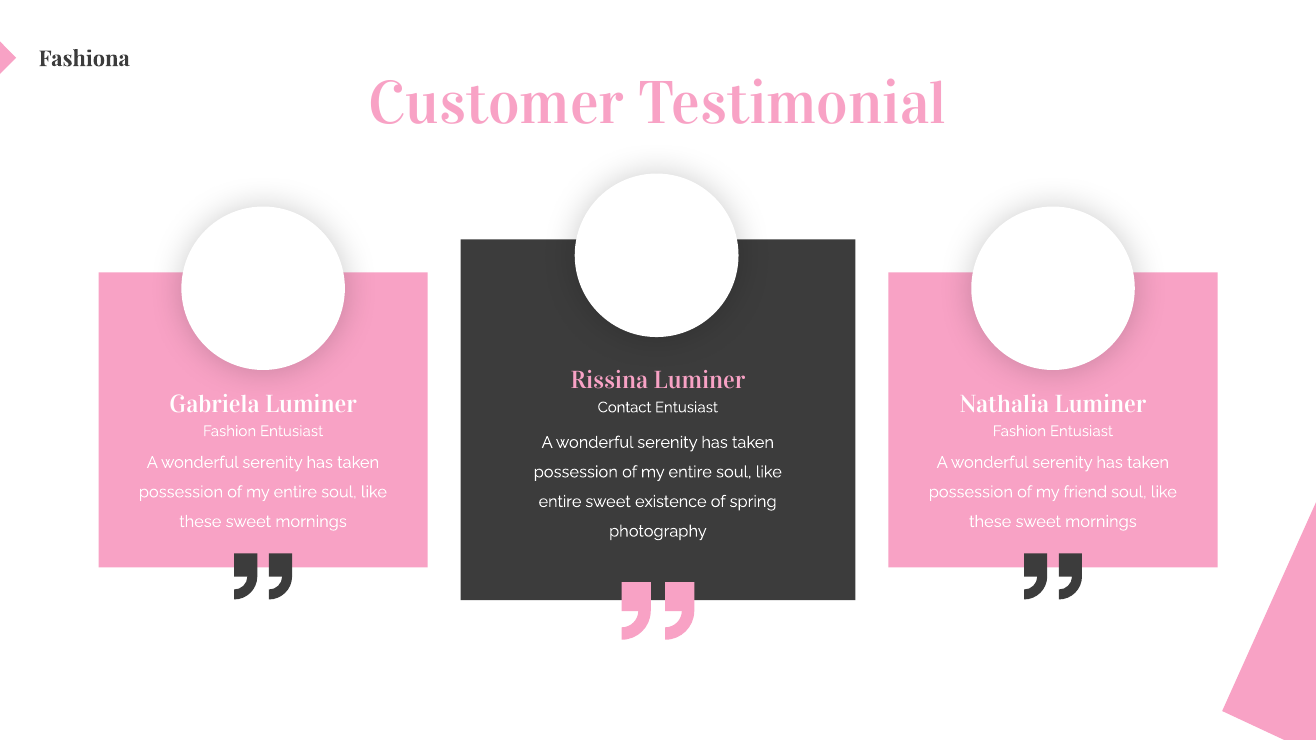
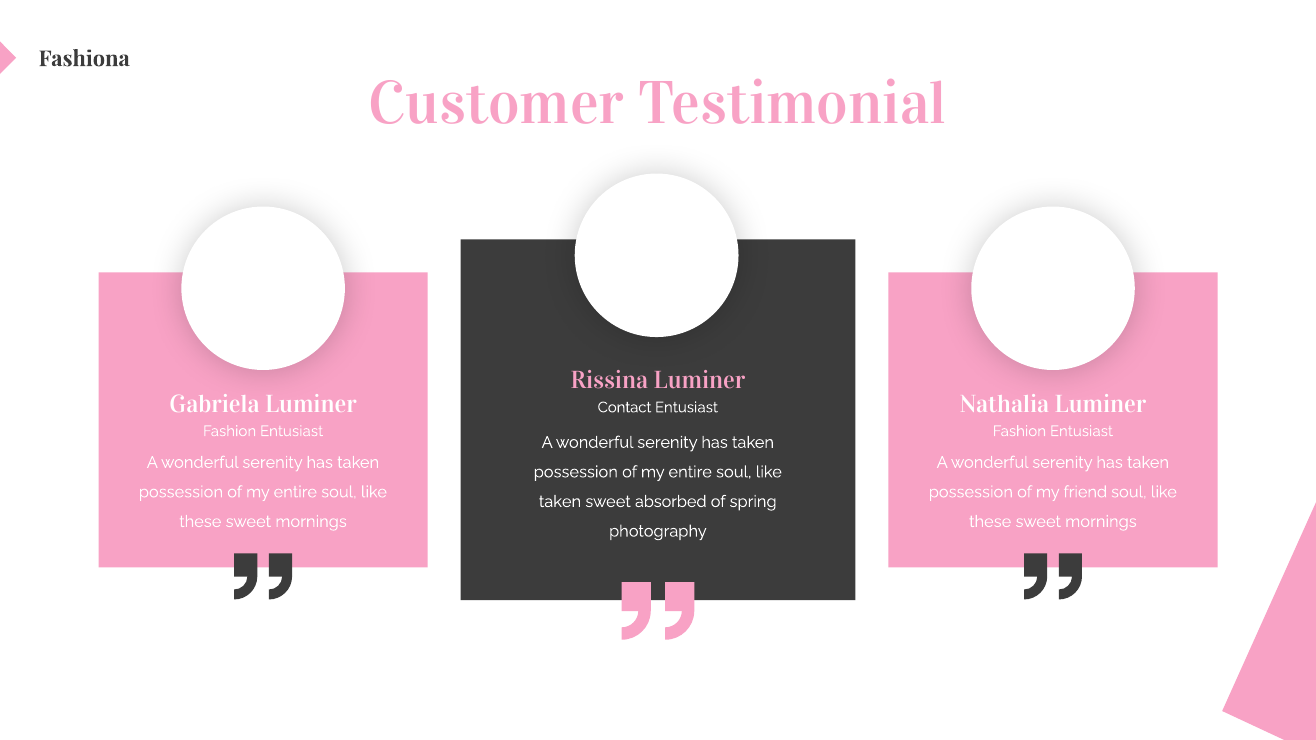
entire: entire -> taken (560, 502)
existence: existence -> absorbed (671, 502)
